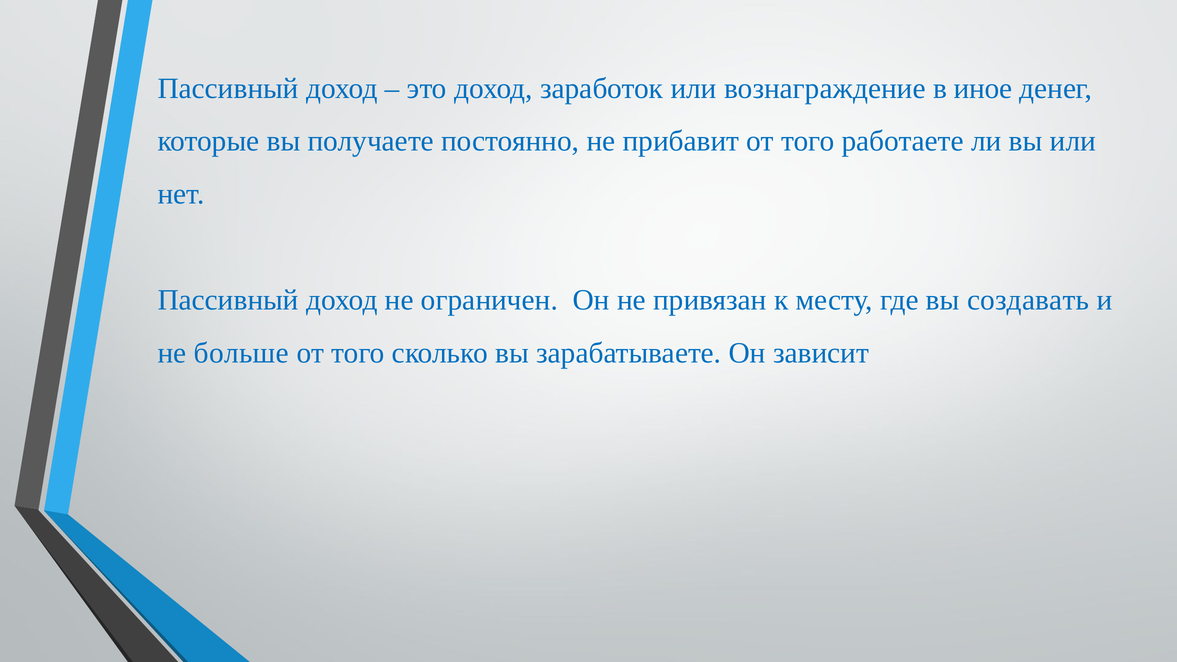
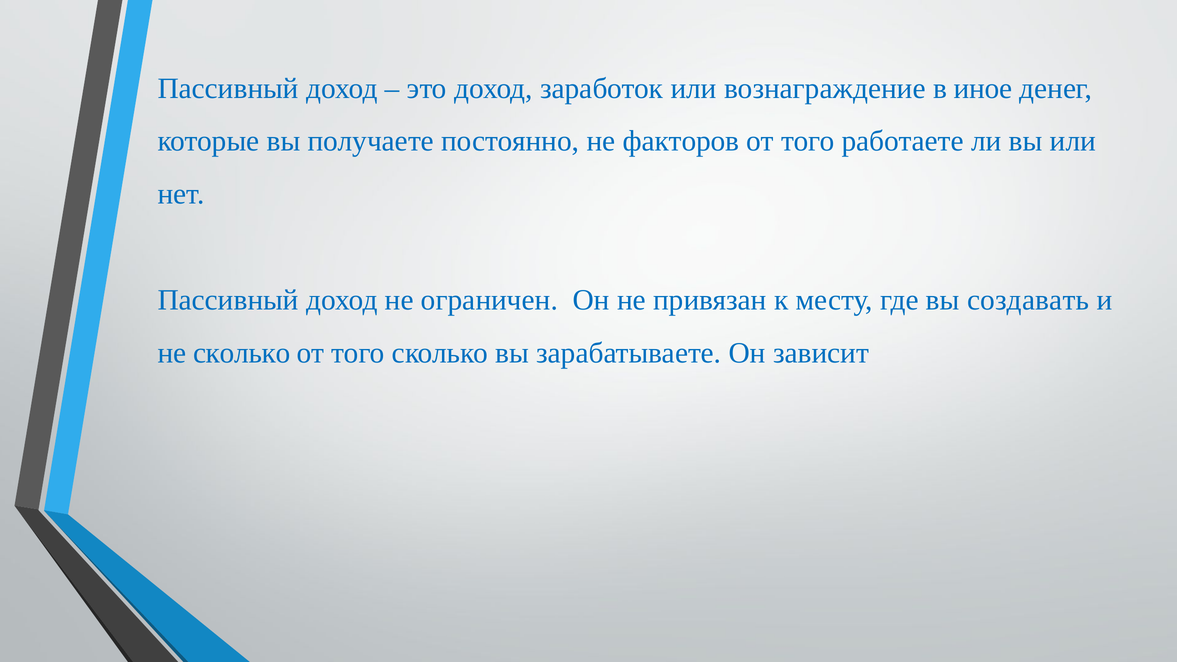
прибавит: прибавит -> факторов (681, 141)
не больше: больше -> сколько (242, 353)
